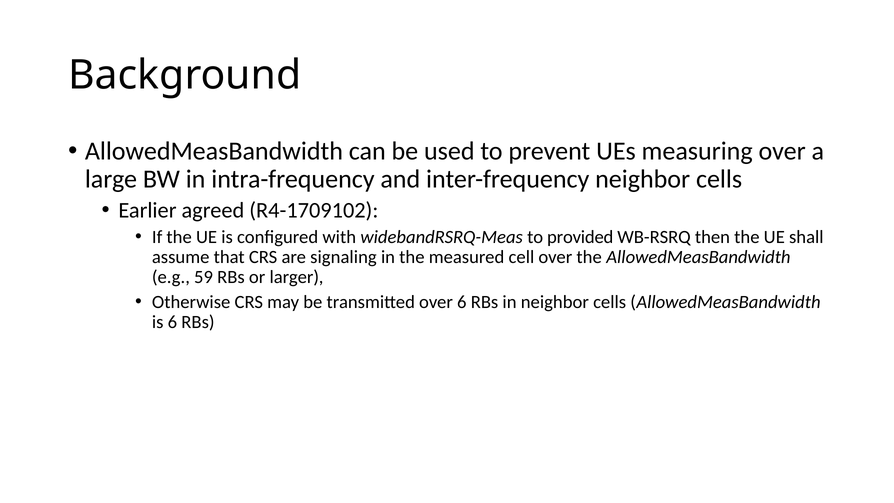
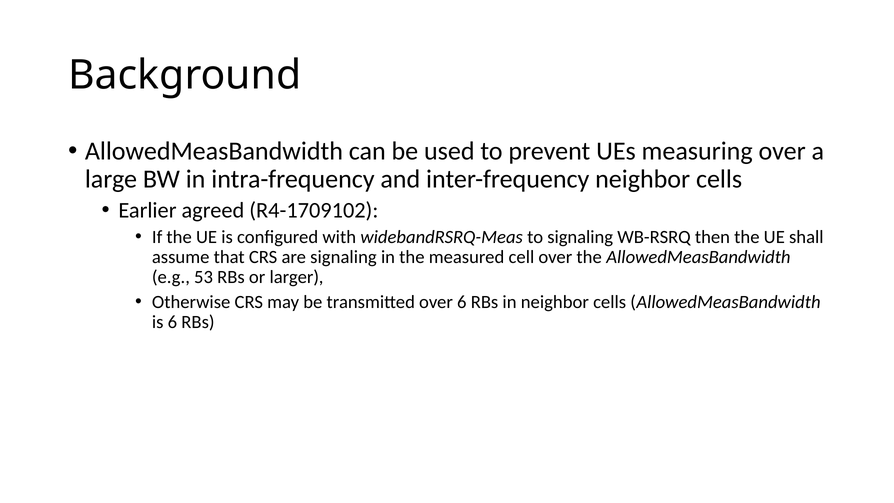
to provided: provided -> signaling (580, 237)
59: 59 -> 53 (204, 277)
